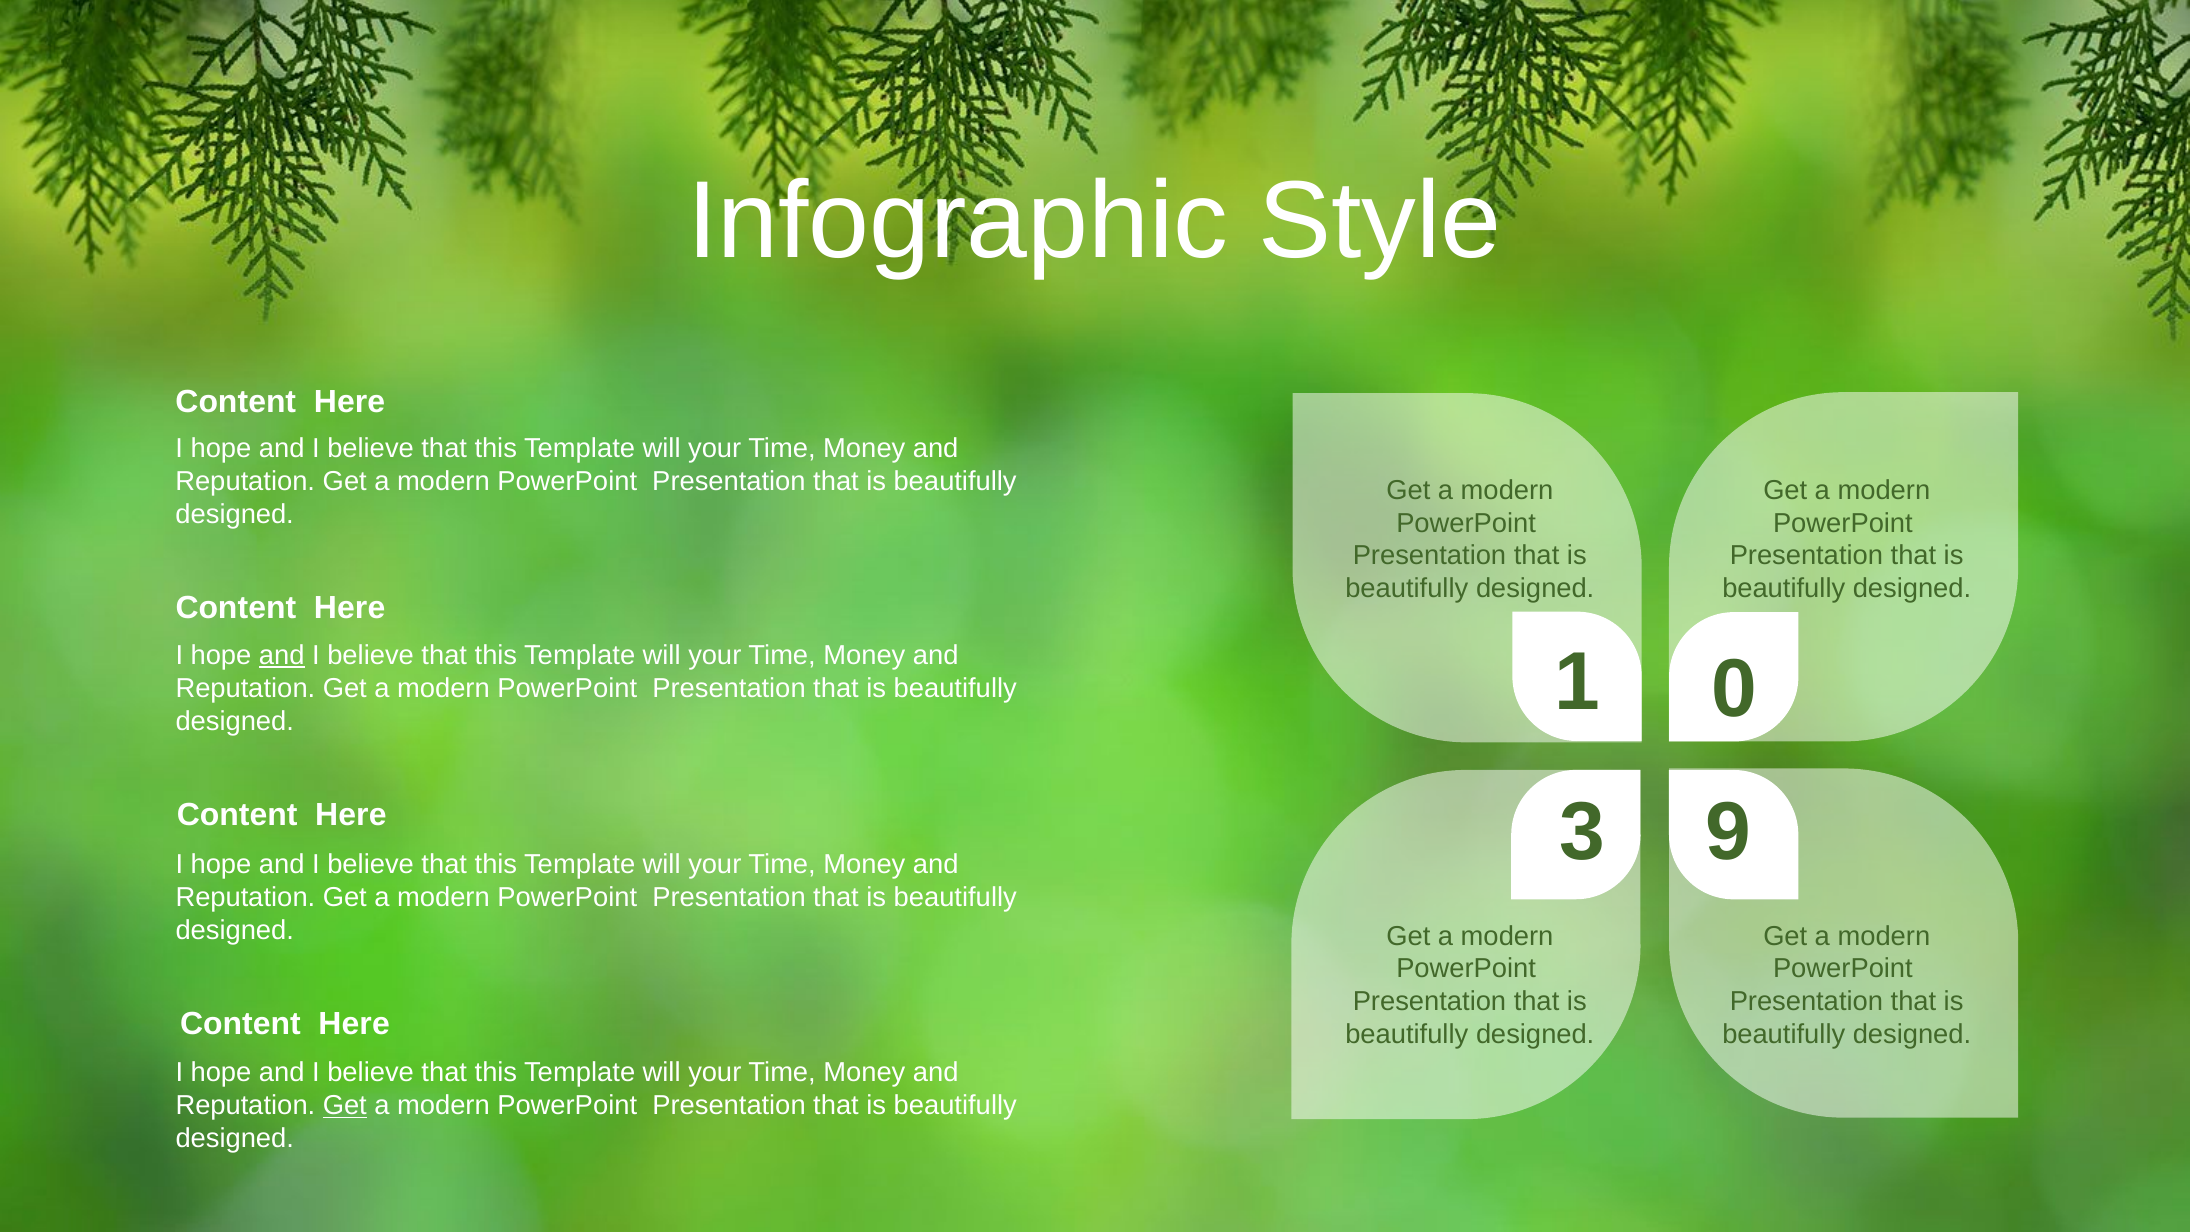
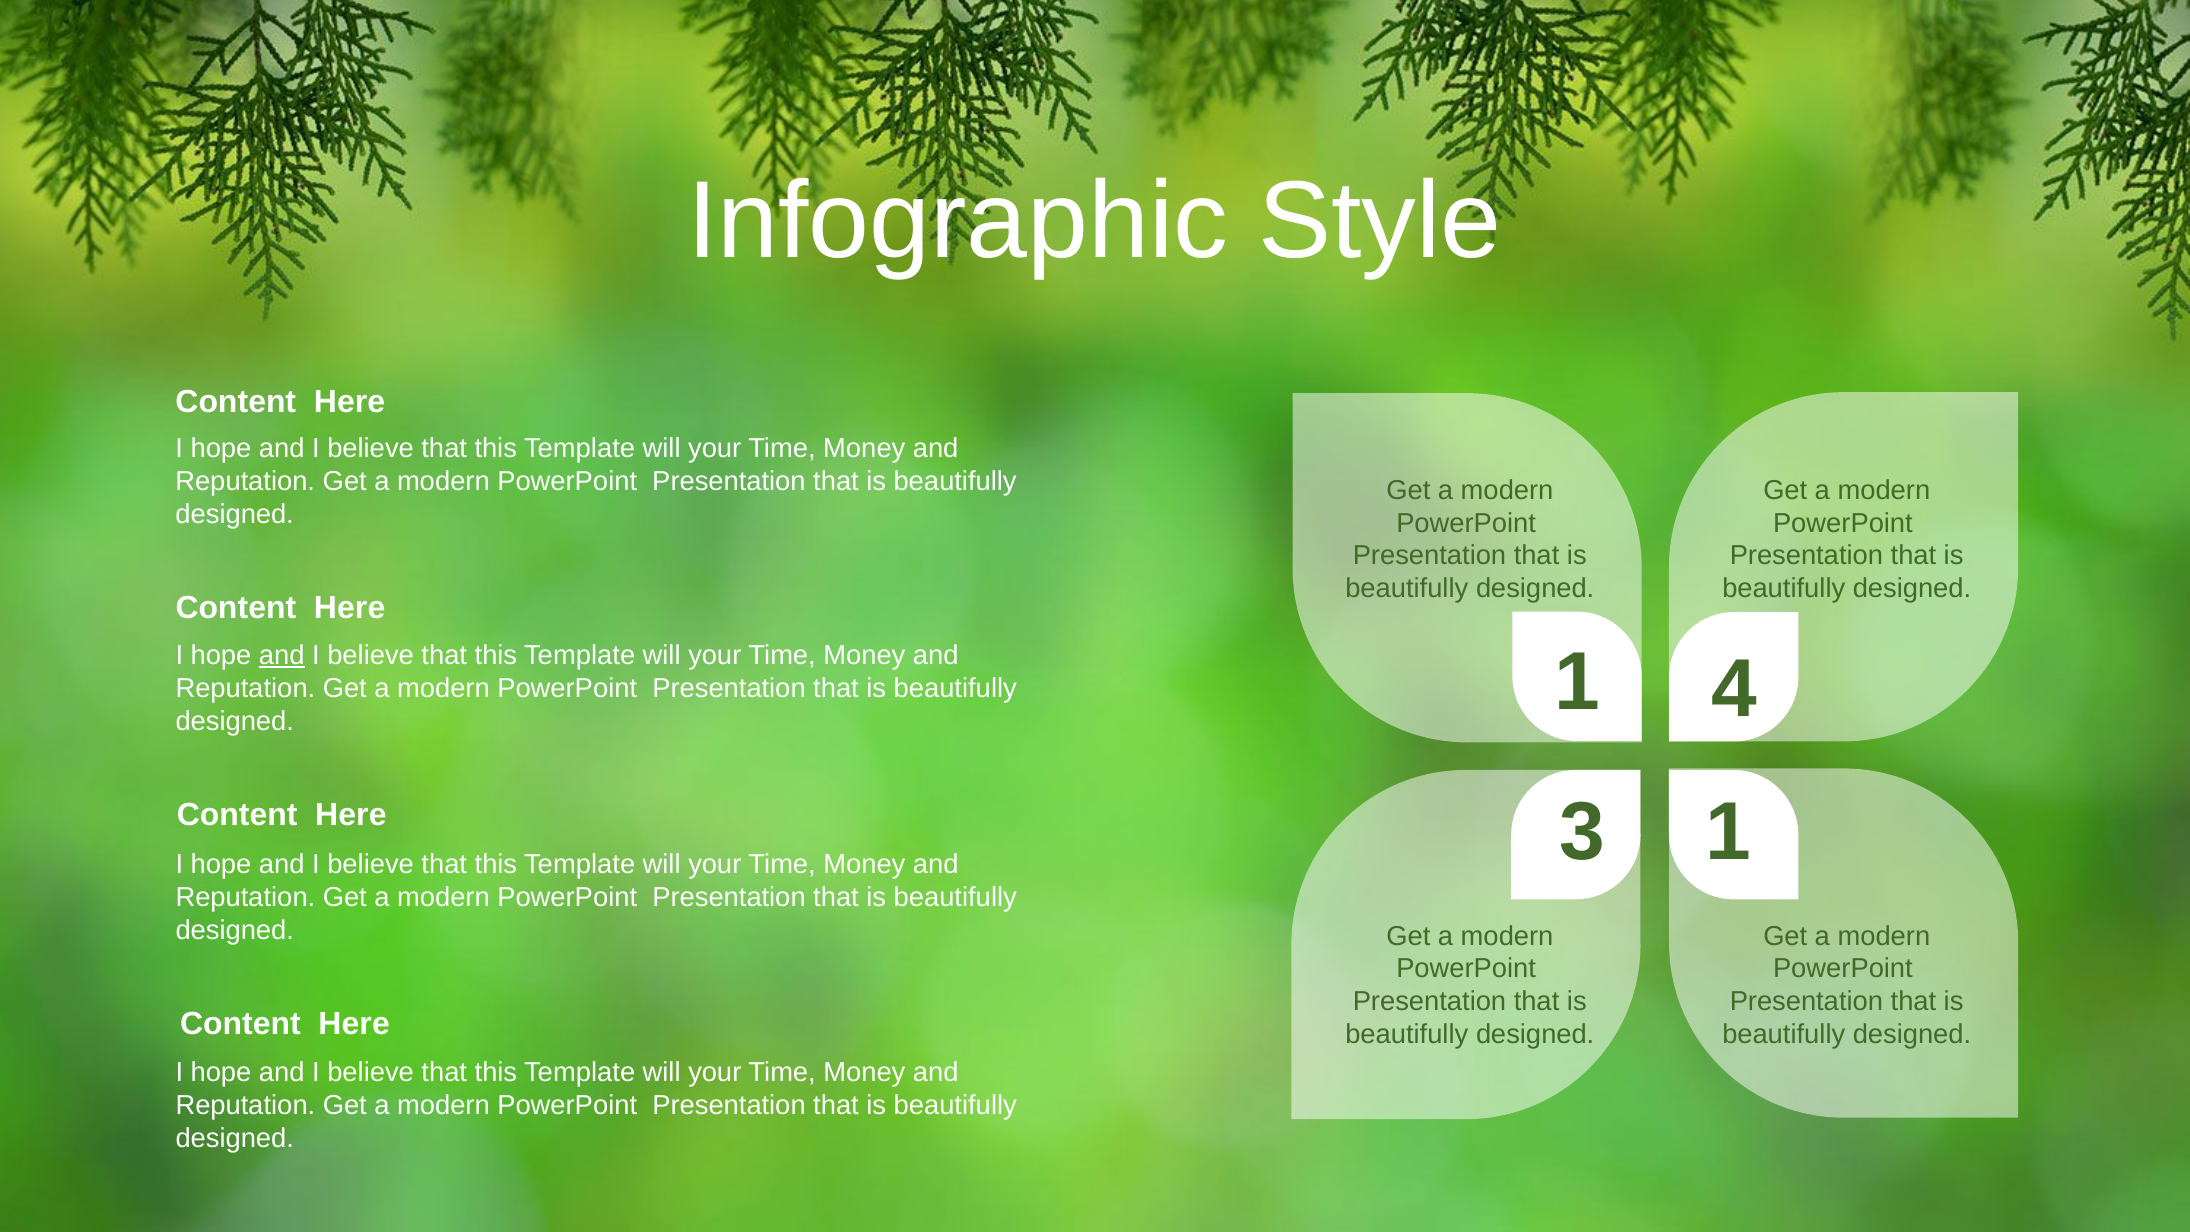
0: 0 -> 4 (1734, 690)
3 9: 9 -> 1 (1729, 832)
Get underline: present -> none (345, 1106)
